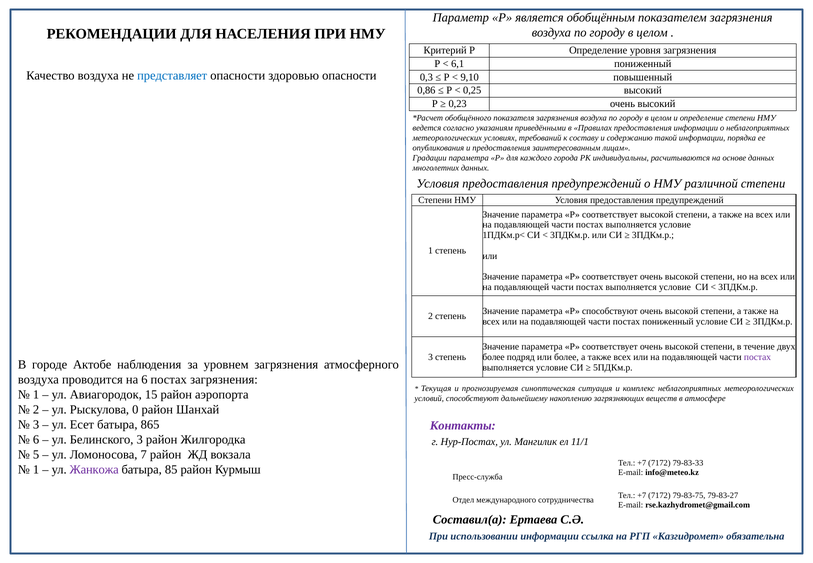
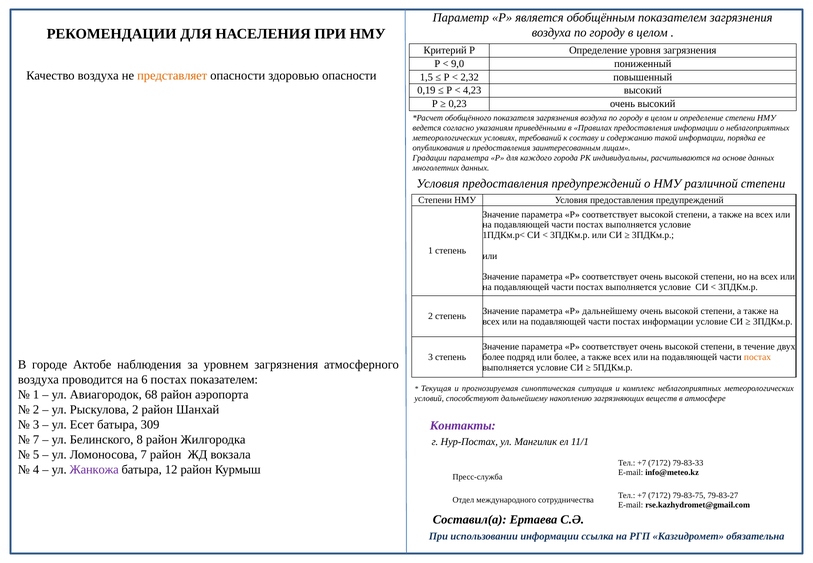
6,1: 6,1 -> 9,0 (458, 64)
представляет colour: blue -> orange (172, 76)
0,3: 0,3 -> 1,5 (426, 77)
9,10: 9,10 -> 2,32 (470, 77)
0,86: 0,86 -> 0,19 (426, 90)
0,25: 0,25 -> 4,23 (472, 90)
Р способствуют: способствуют -> дальнейшему (610, 311)
постах пониженный: пониженный -> информации (668, 321)
постах colour: purple -> orange (757, 357)
постах загрязнения: загрязнения -> показателем (224, 379)
15: 15 -> 68 (151, 394)
Рыскулова 0: 0 -> 2 (135, 409)
865: 865 -> 309 (150, 424)
6: 6 -> 7 (36, 439)
Белинского 3: 3 -> 8 (140, 439)
1: 1 -> 4 (36, 469)
85: 85 -> 12 (171, 469)
